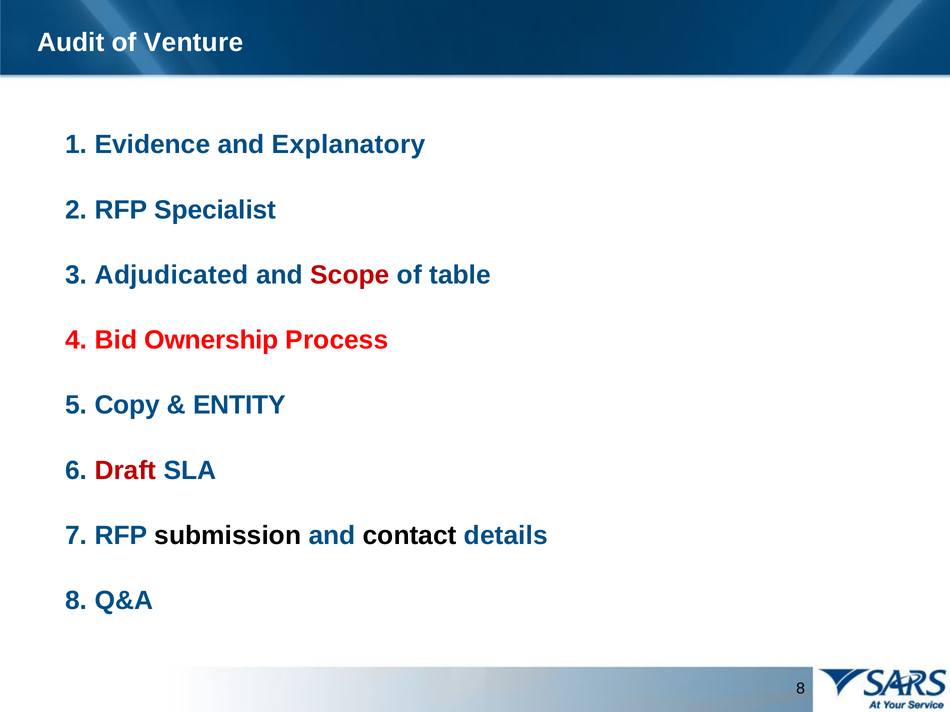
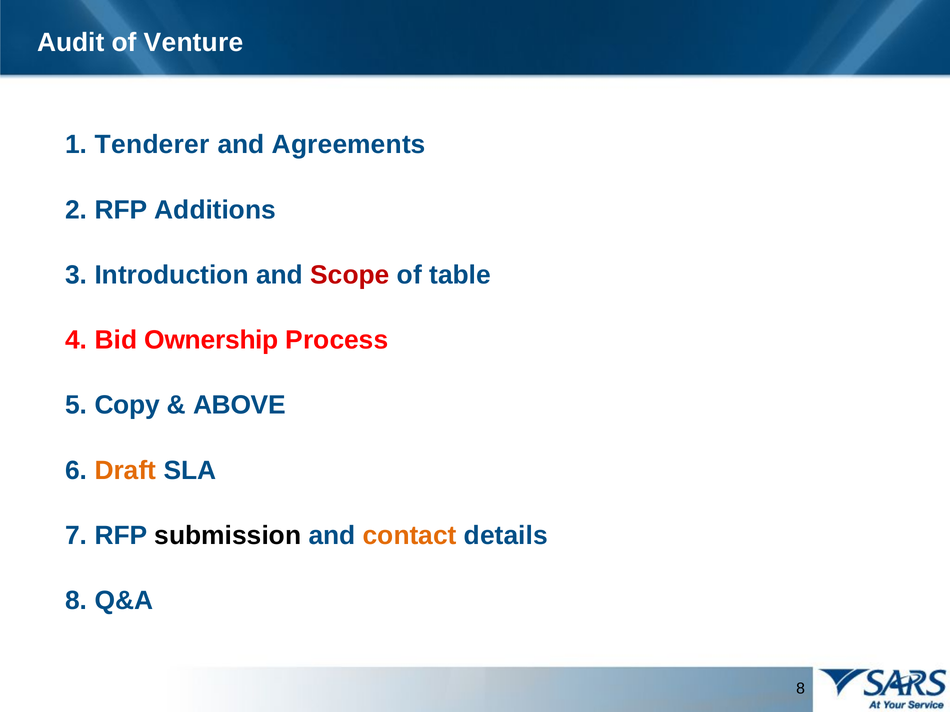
Evidence: Evidence -> Tenderer (152, 145)
Explanatory: Explanatory -> Agreements (349, 145)
Specialist: Specialist -> Additions (215, 210)
Adjudicated: Adjudicated -> Introduction (172, 275)
ENTITY: ENTITY -> ABOVE (239, 406)
Draft colour: red -> orange (125, 471)
contact colour: black -> orange (410, 536)
